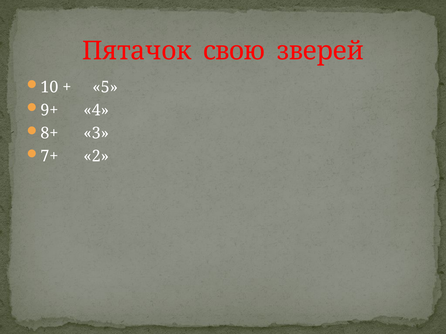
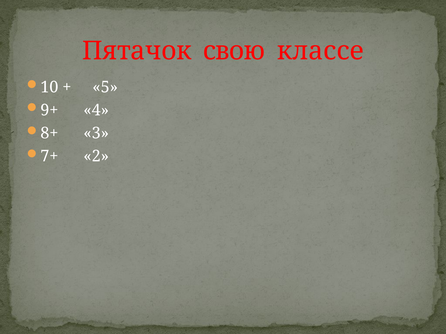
зверей: зверей -> классе (320, 51)
